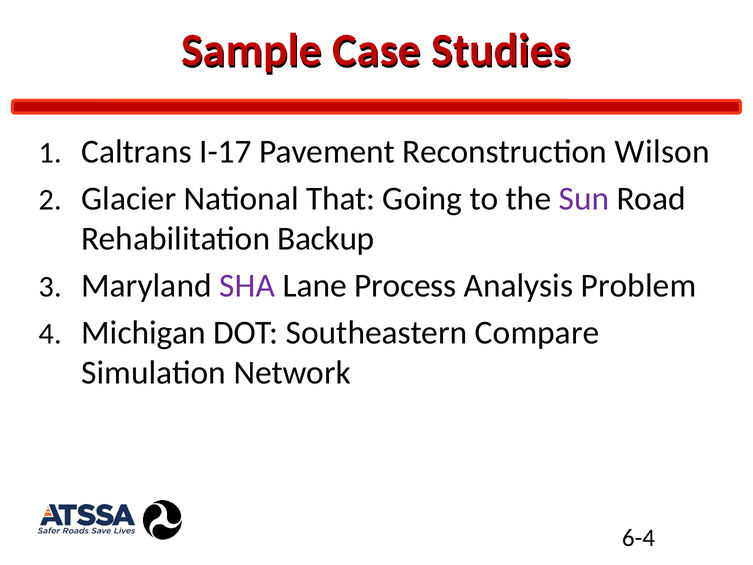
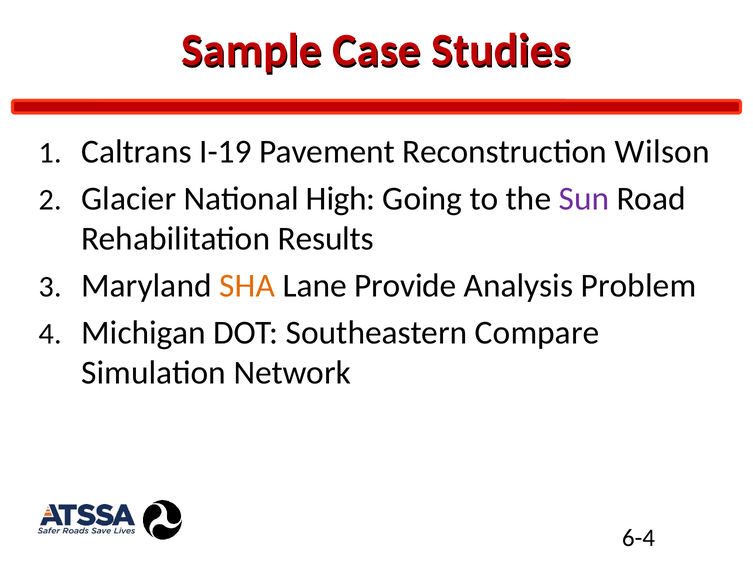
I-17: I-17 -> I-19 (226, 152)
That: That -> High (341, 199)
Backup: Backup -> Results (326, 239)
SHA colour: purple -> orange (247, 286)
Process: Process -> Provide (405, 286)
